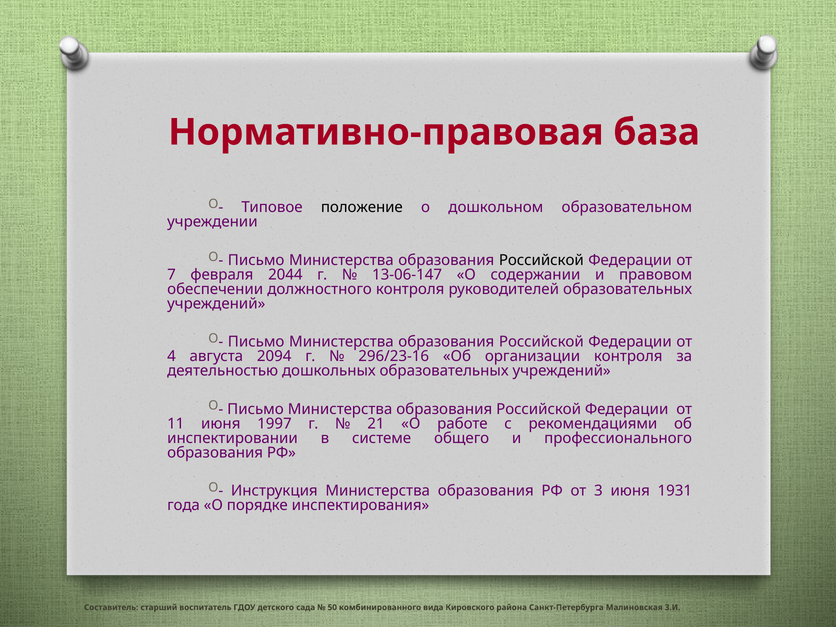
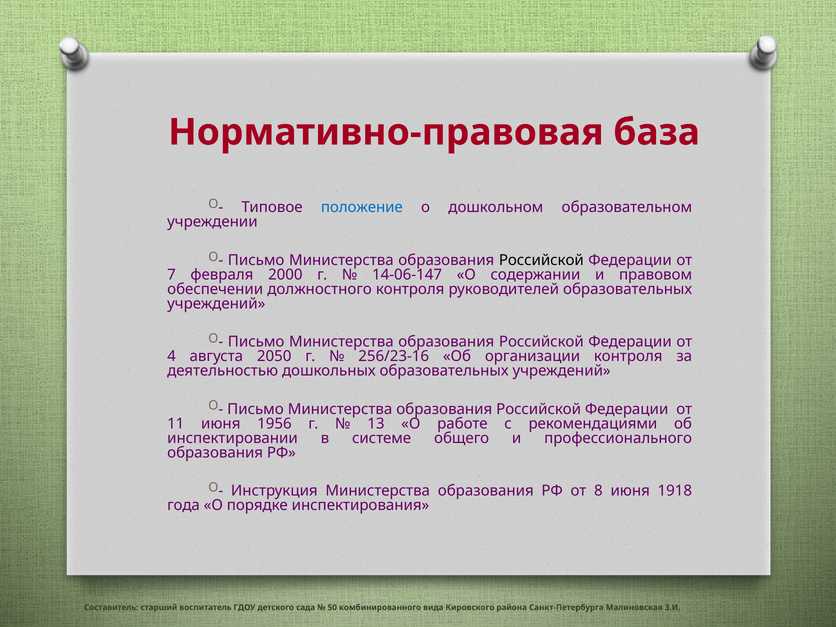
положение colour: black -> blue (362, 207)
2044: 2044 -> 2000 (285, 275)
13-06-147: 13-06-147 -> 14-06-147 (407, 275)
2094: 2094 -> 2050 (274, 356)
296/23-16: 296/23-16 -> 256/23-16 (394, 356)
1997: 1997 -> 1956 (274, 424)
21: 21 -> 13 (376, 424)
3: 3 -> 8 (598, 491)
1931: 1931 -> 1918 (675, 491)
